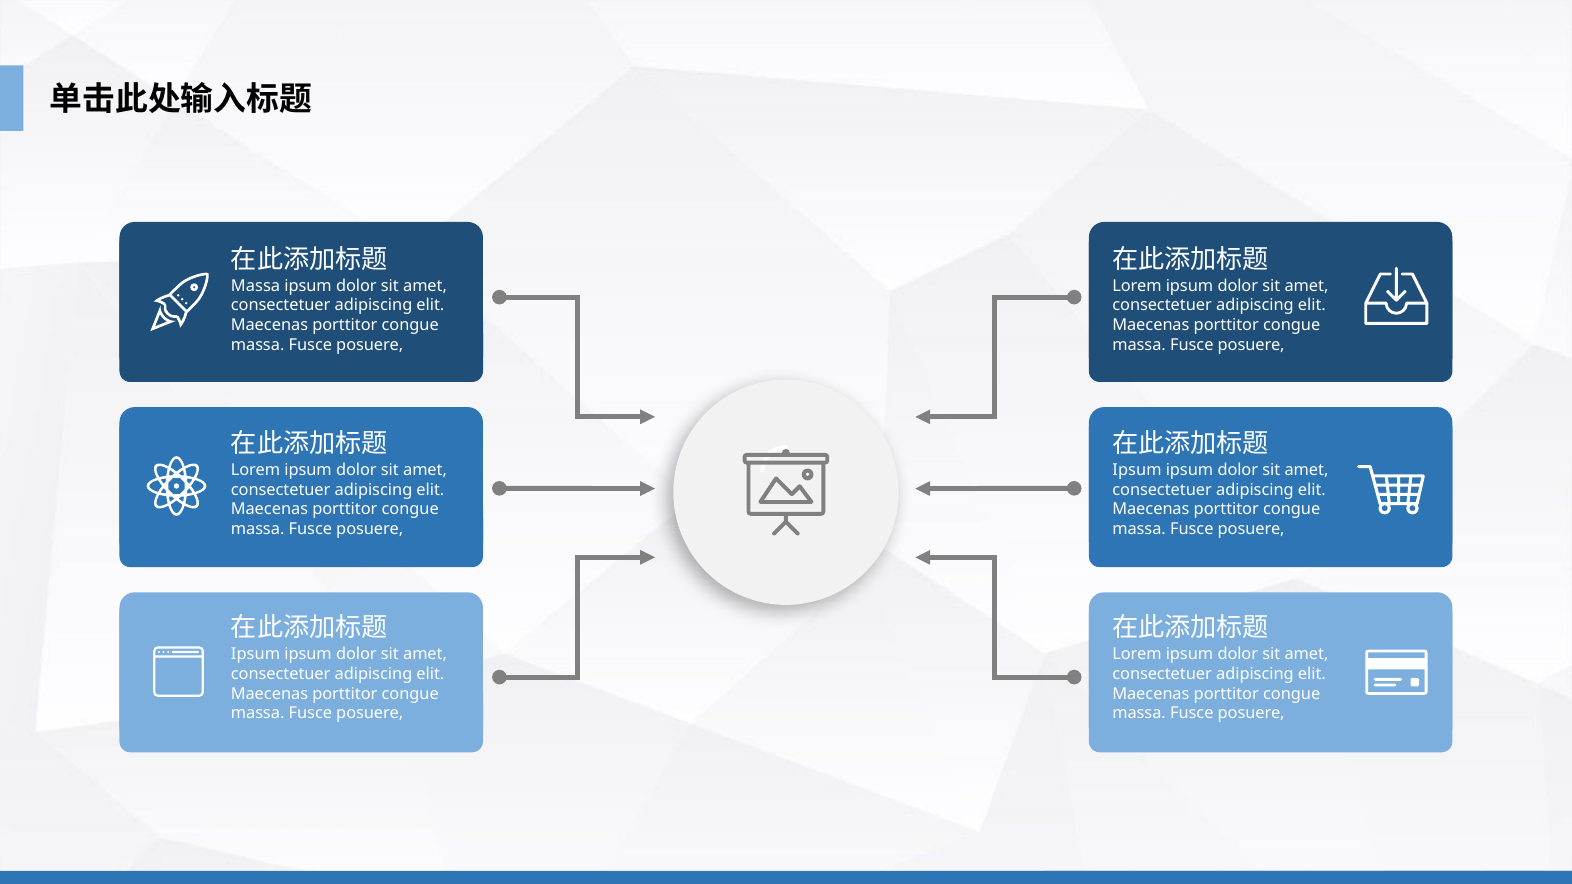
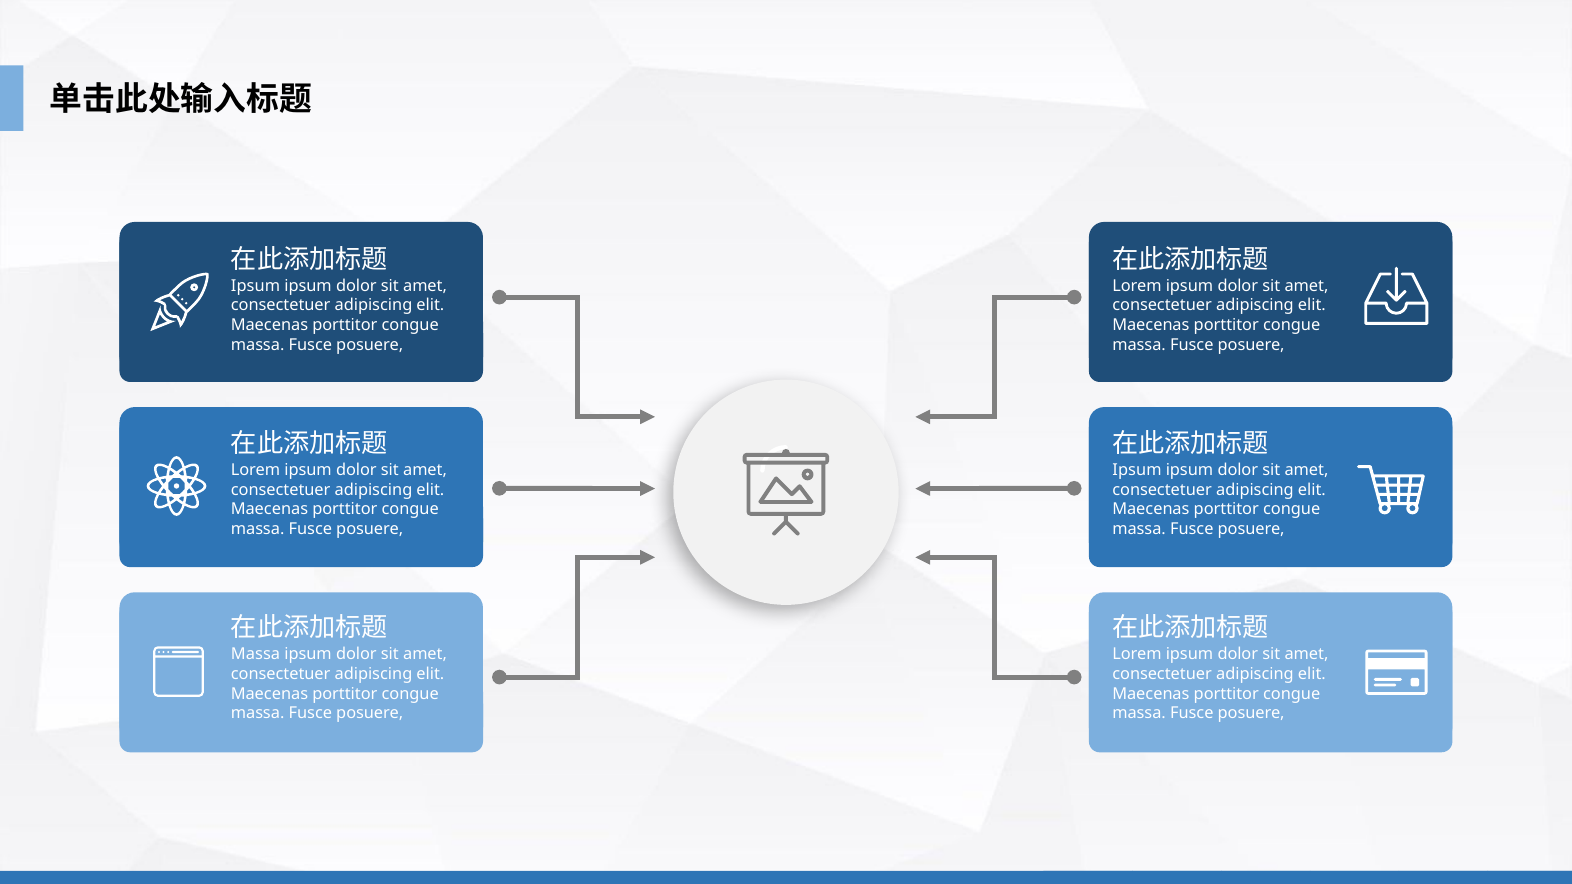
Massa: Massa -> Ipsum (256, 286)
Ipsum: Ipsum -> Massa (256, 655)
